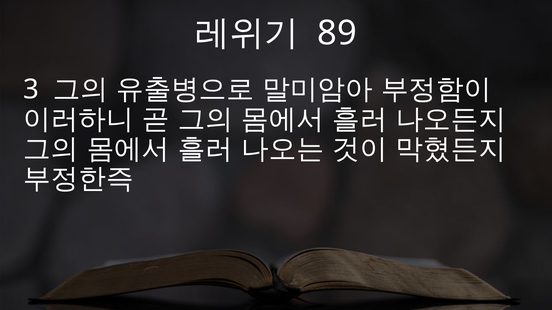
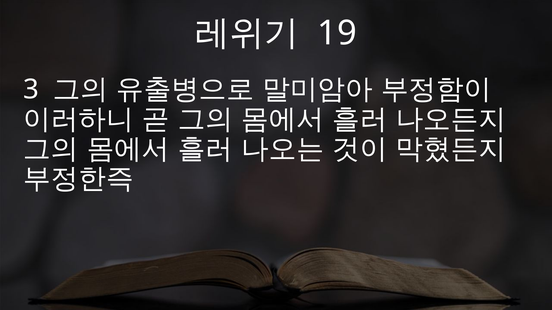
89: 89 -> 19 (337, 33)
